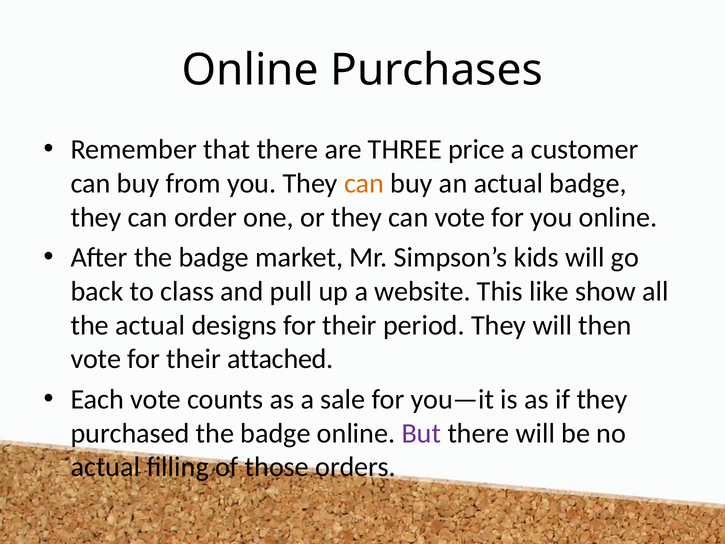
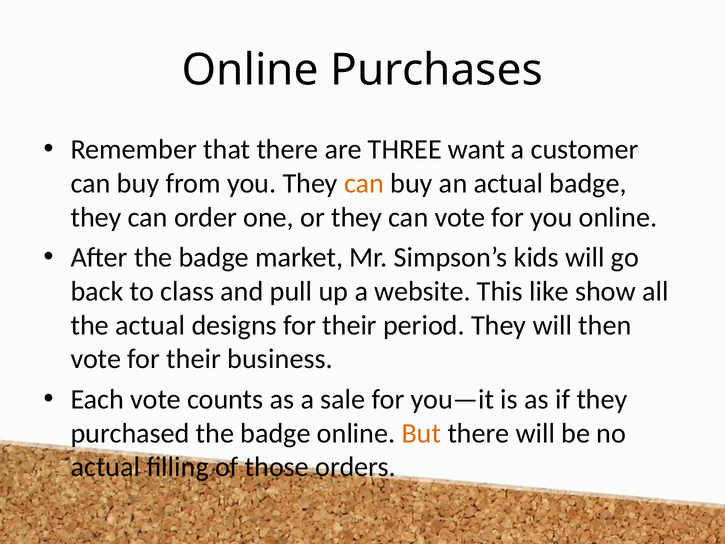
price: price -> want (476, 149)
attached: attached -> business (280, 359)
But colour: purple -> orange (421, 433)
